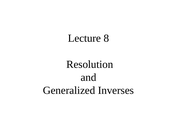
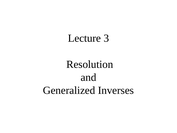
8: 8 -> 3 (106, 38)
